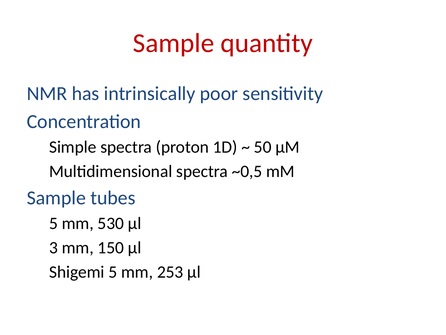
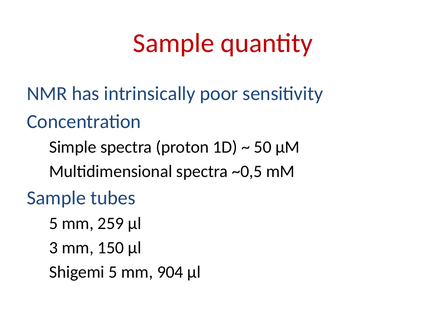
530: 530 -> 259 (111, 223)
253: 253 -> 904 (170, 272)
